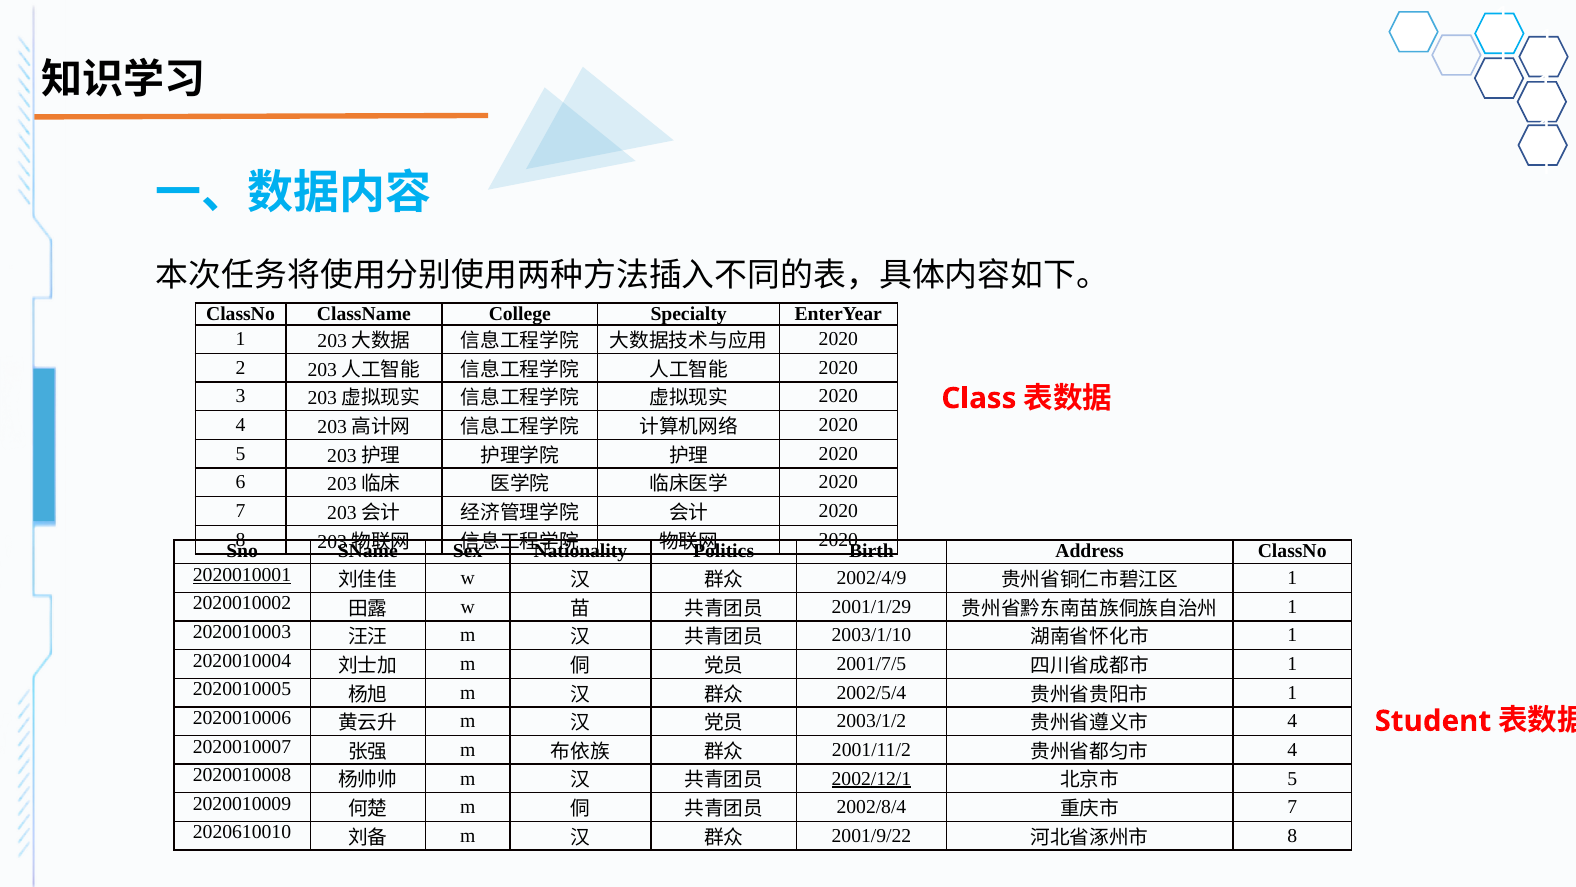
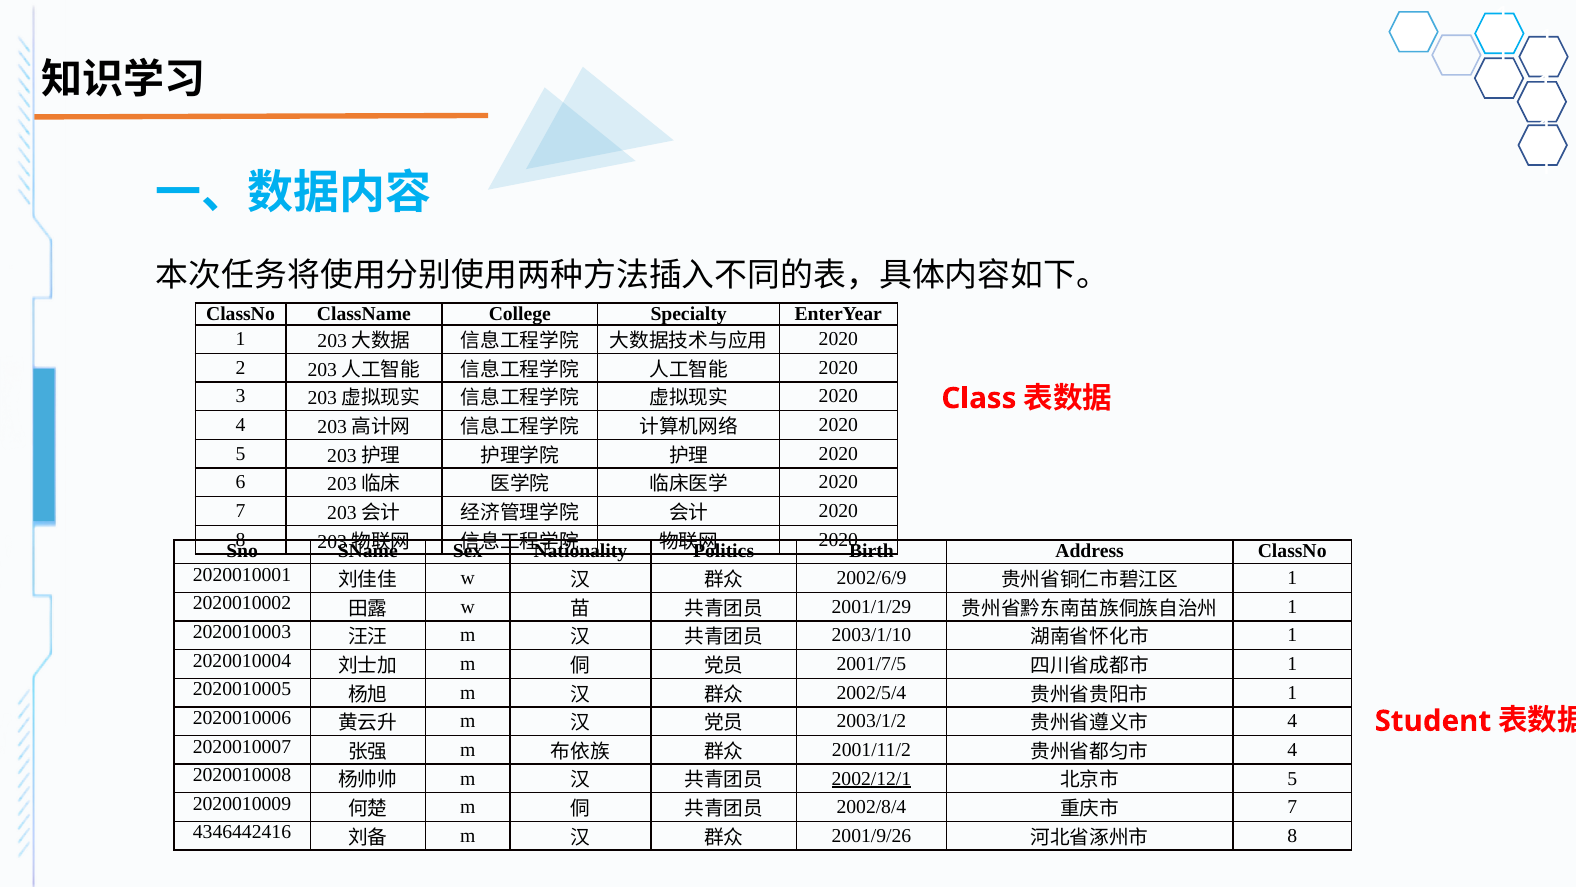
2020010001 underline: present -> none (242, 574)
2002/4/9: 2002/4/9 -> 2002/6/9 (871, 578)
2020610010: 2020610010 -> 4346442416 (242, 832)
2001/9/22: 2001/9/22 -> 2001/9/26 (871, 835)
